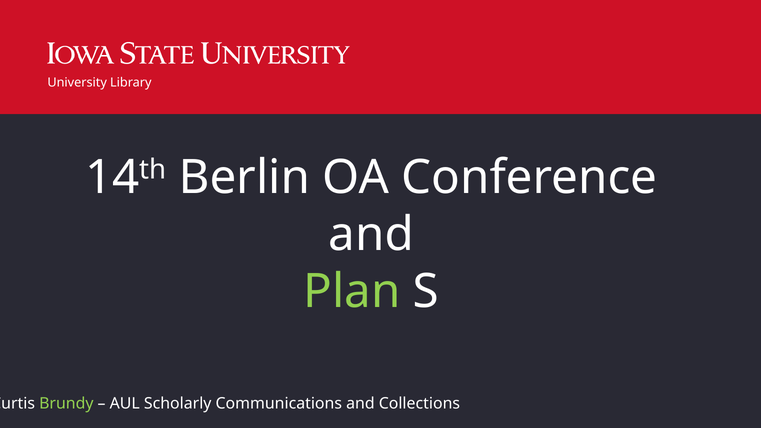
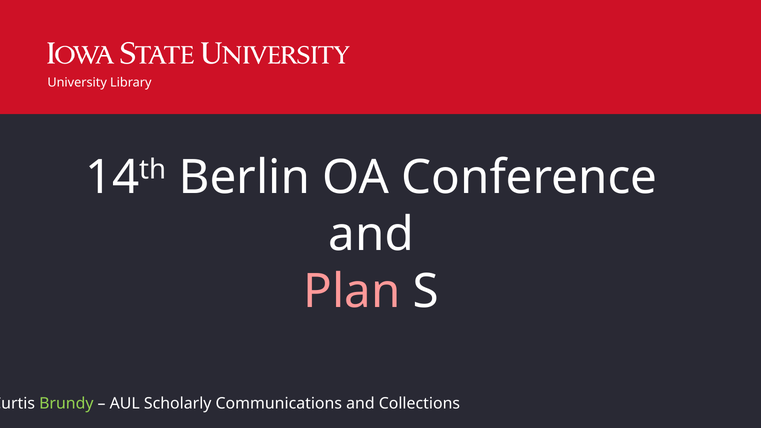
Plan colour: light green -> pink (352, 291)
